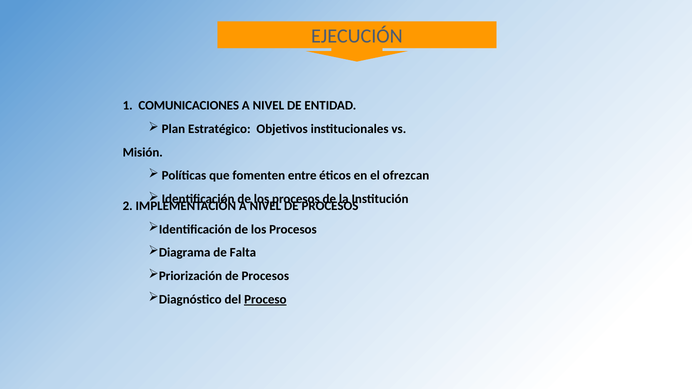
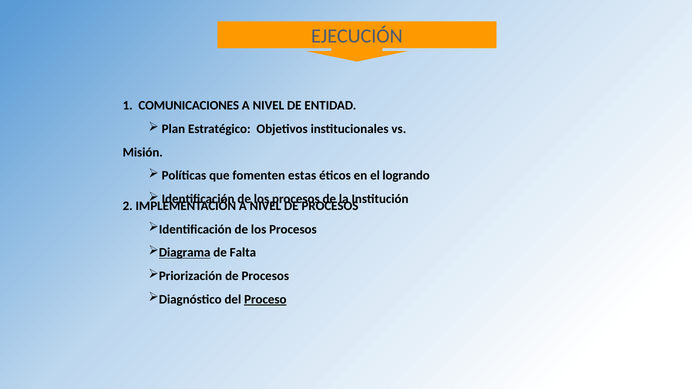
entre: entre -> estas (302, 176)
ofrezcan: ofrezcan -> logrando (406, 176)
Diagrama underline: none -> present (185, 253)
